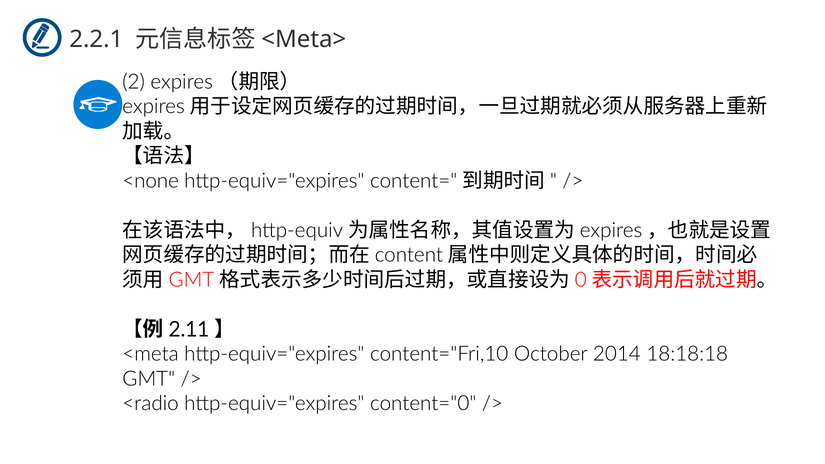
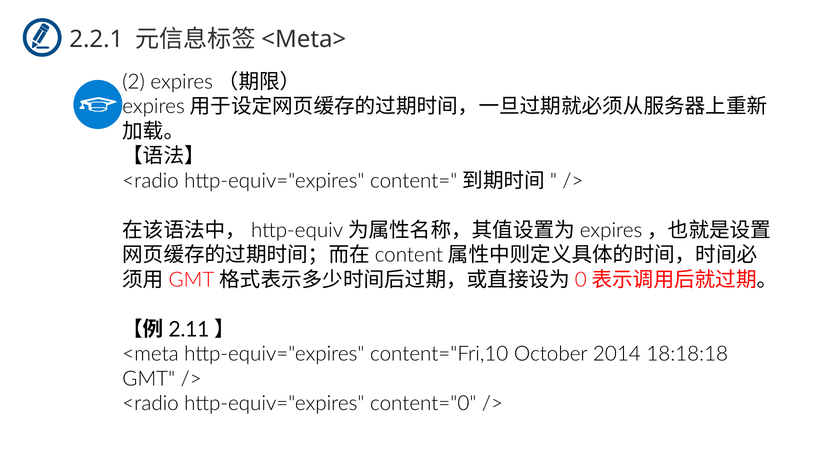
<none: <none -> <radio (151, 181)
